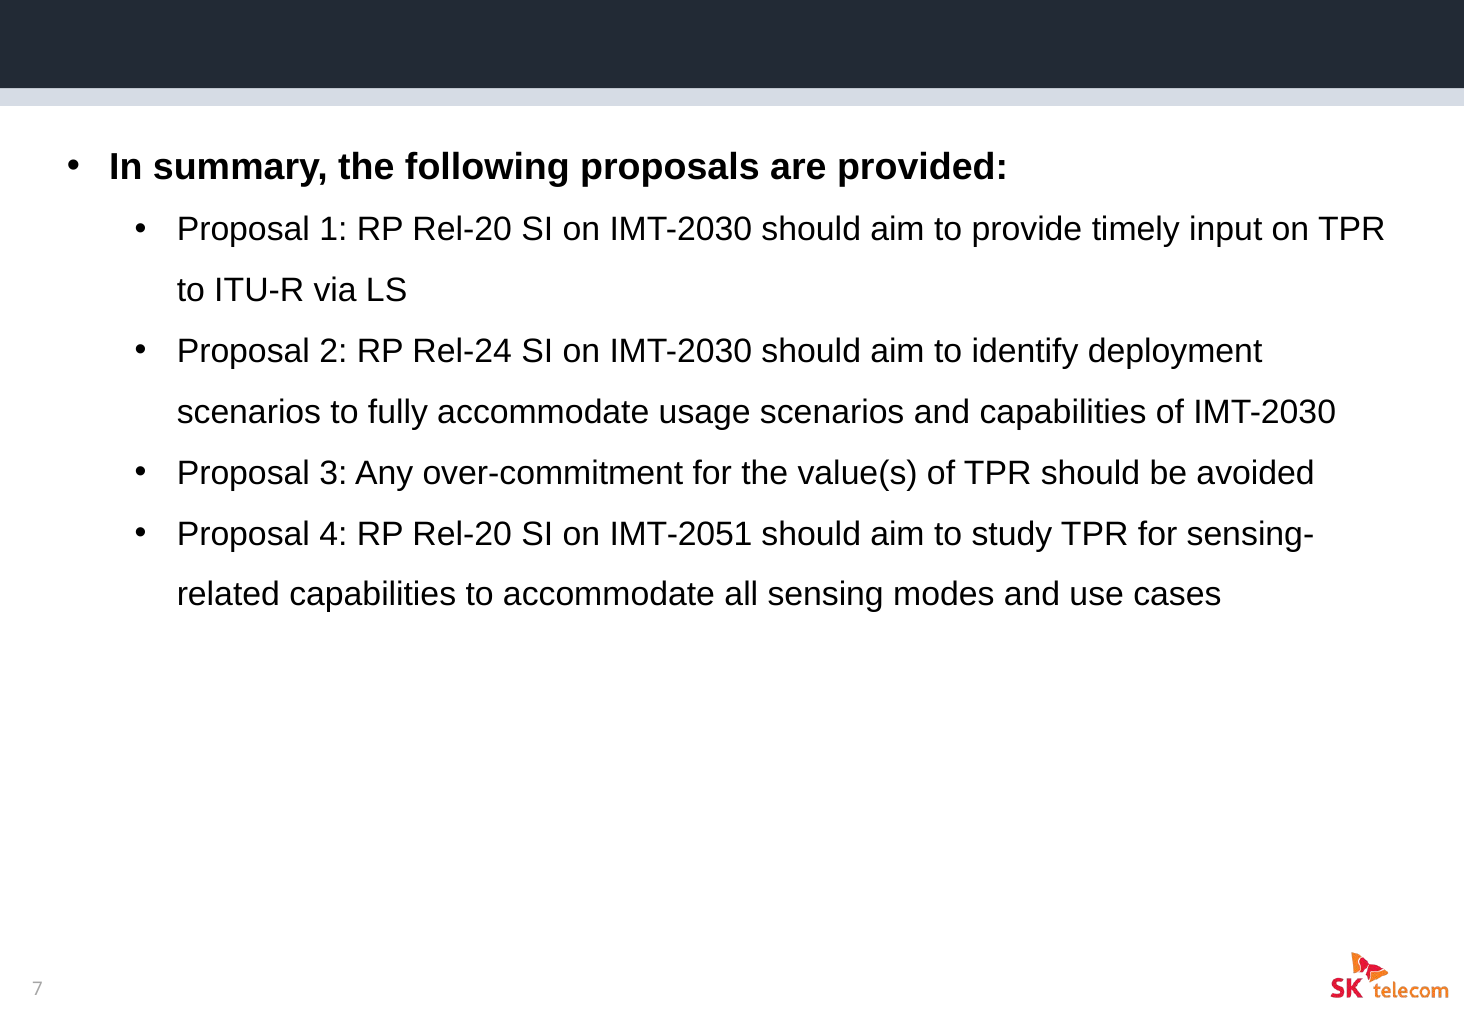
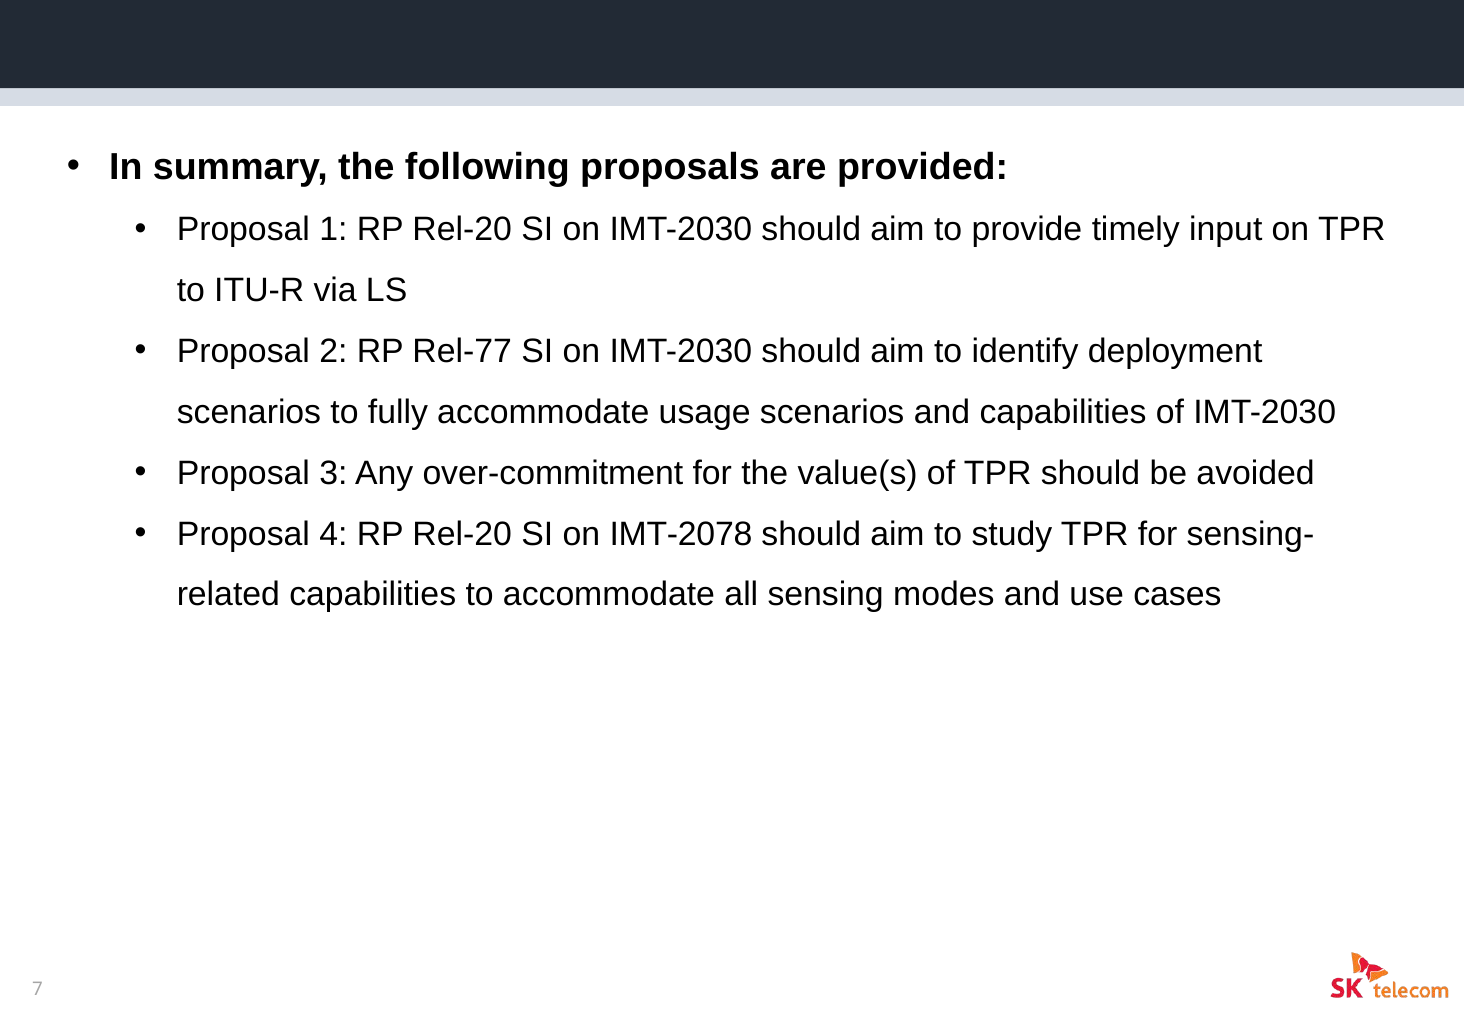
Rel-24: Rel-24 -> Rel-77 (462, 351)
IMT-2051: IMT-2051 -> IMT-2078 (681, 534)
